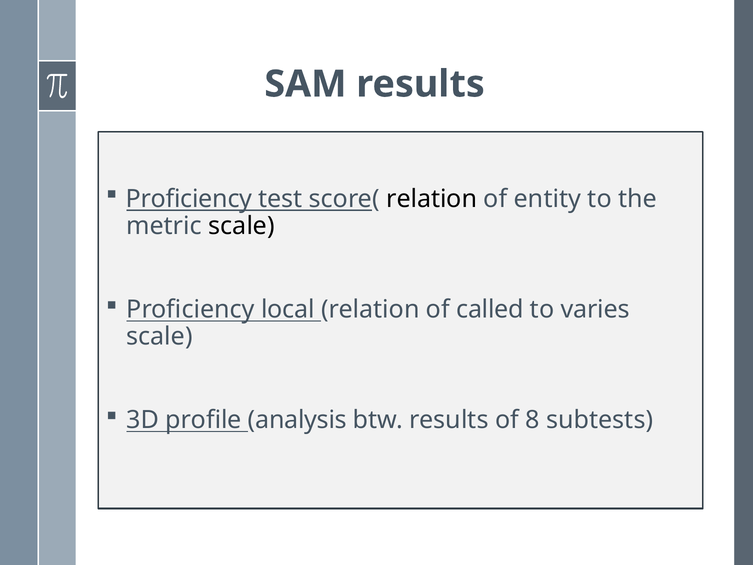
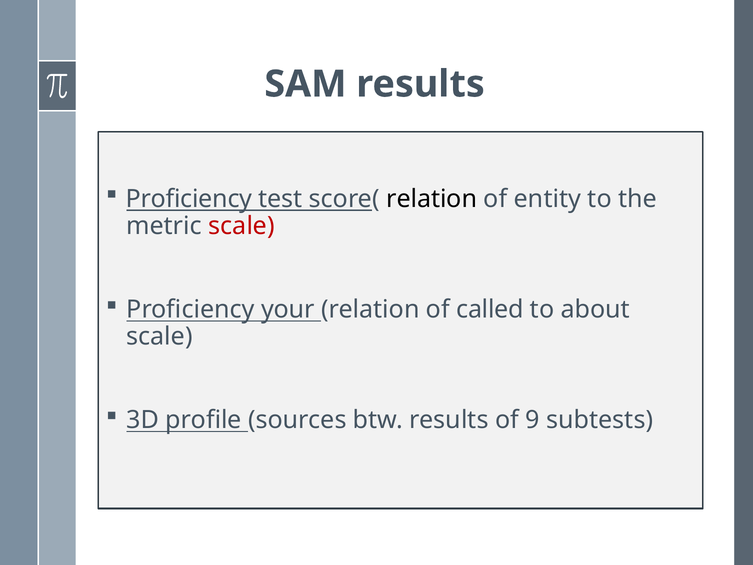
scale colour: black -> red (242, 226)
local: local -> your (288, 309)
varies: varies -> about (595, 309)
analysis: analysis -> sources (297, 420)
8: 8 -> 9 (533, 420)
